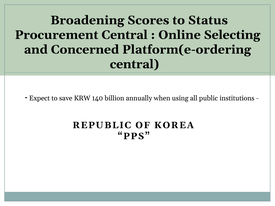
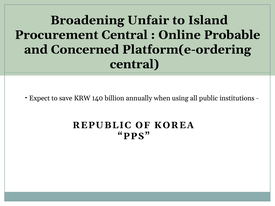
Scores: Scores -> Unfair (148, 20)
Status: Status -> Island (208, 20)
Selecting: Selecting -> Probable (232, 35)
